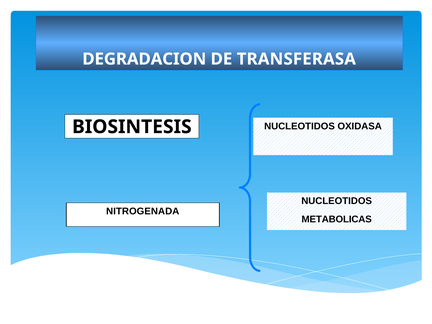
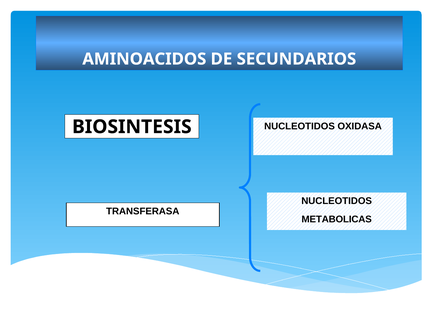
DEGRADACION: DEGRADACION -> AMINOACIDOS (144, 59)
TRANSFERASA: TRANSFERASA -> SECUNDARIOS (296, 59)
NITROGENADA: NITROGENADA -> TRANSFERASA (143, 211)
